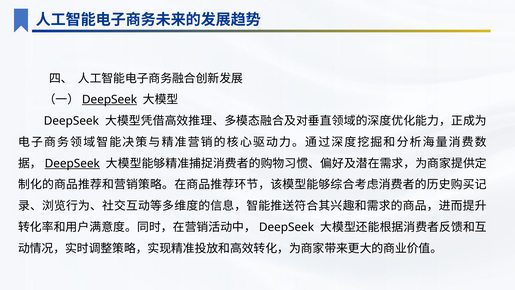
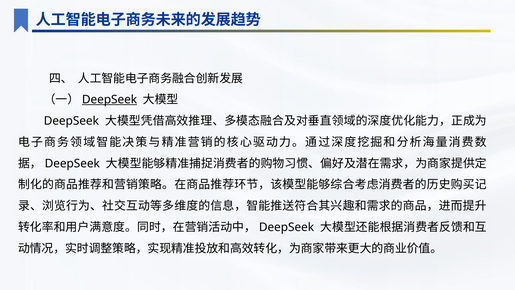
DeepSeek underline: present -> none (72, 163)
